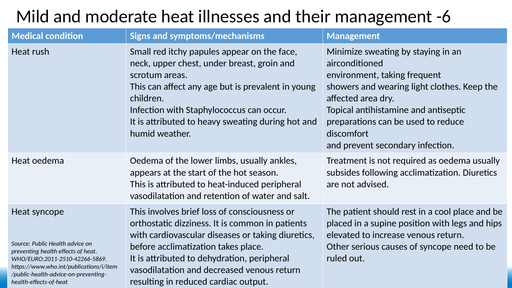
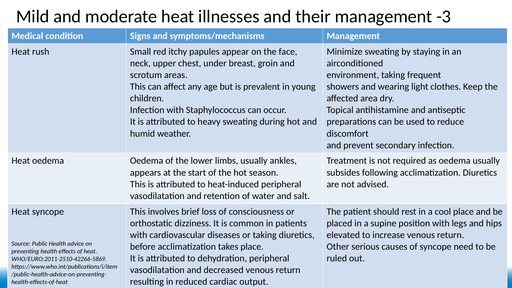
-6: -6 -> -3 (444, 17)
